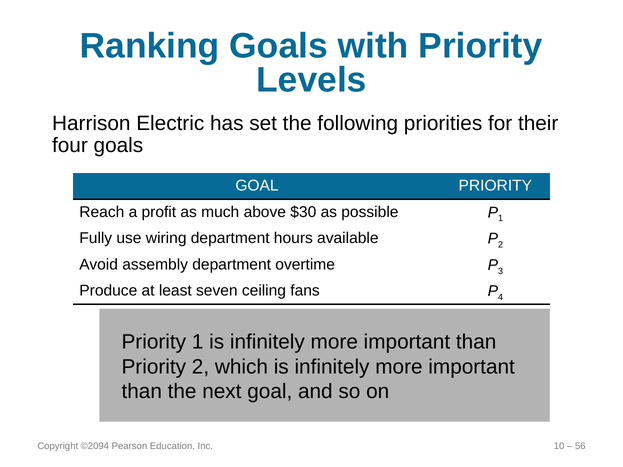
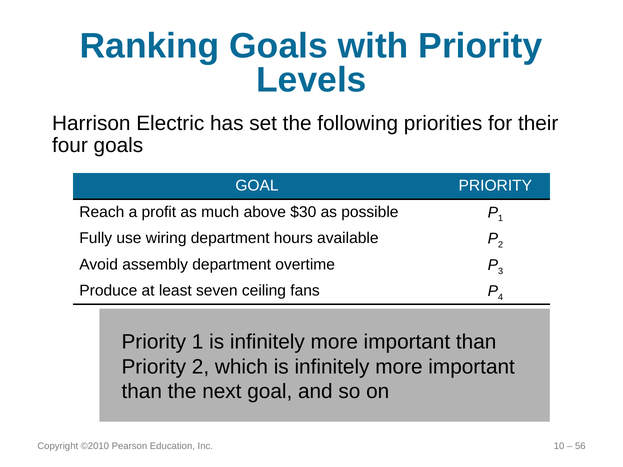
©2094: ©2094 -> ©2010 (95, 446)
